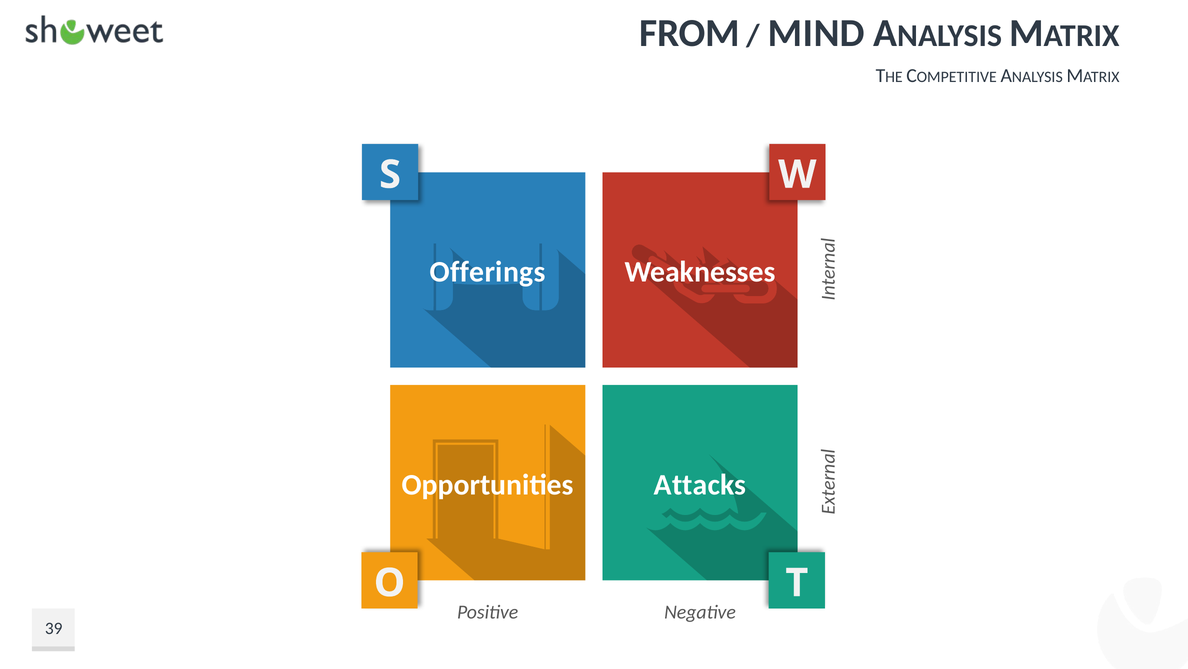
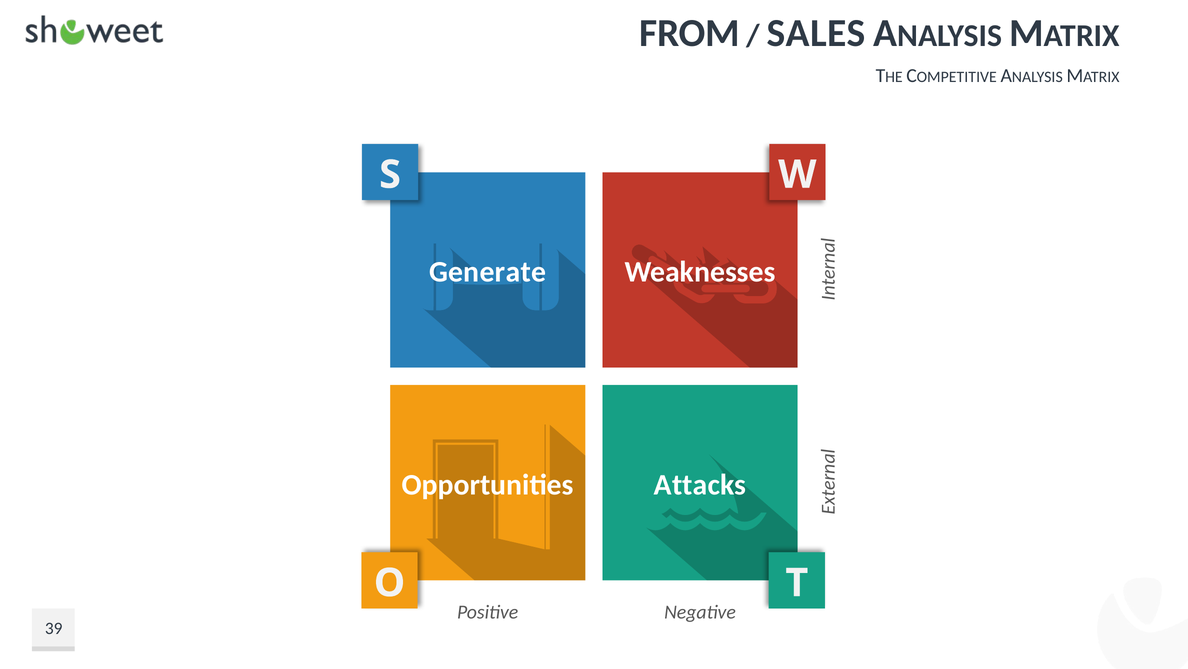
MIND: MIND -> SALES (816, 33)
Offerings: Offerings -> Generate (488, 272)
